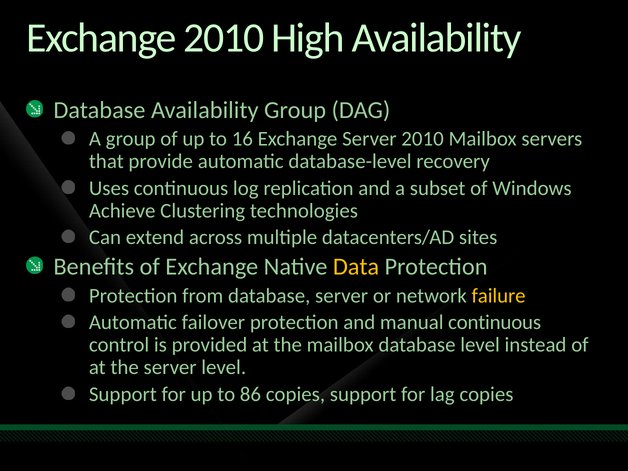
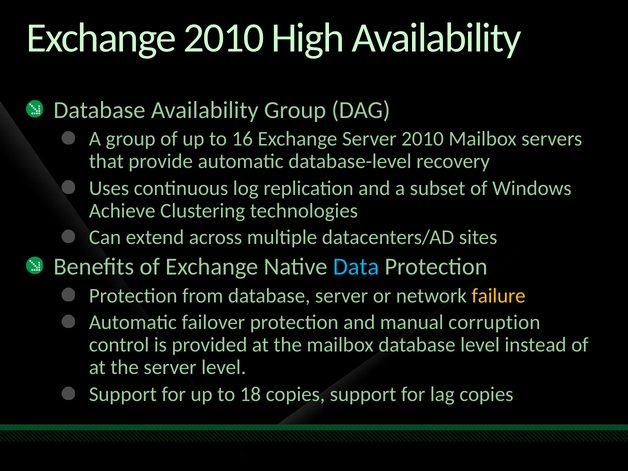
Data colour: yellow -> light blue (356, 267)
manual continuous: continuous -> corruption (494, 322)
86: 86 -> 18 (250, 394)
